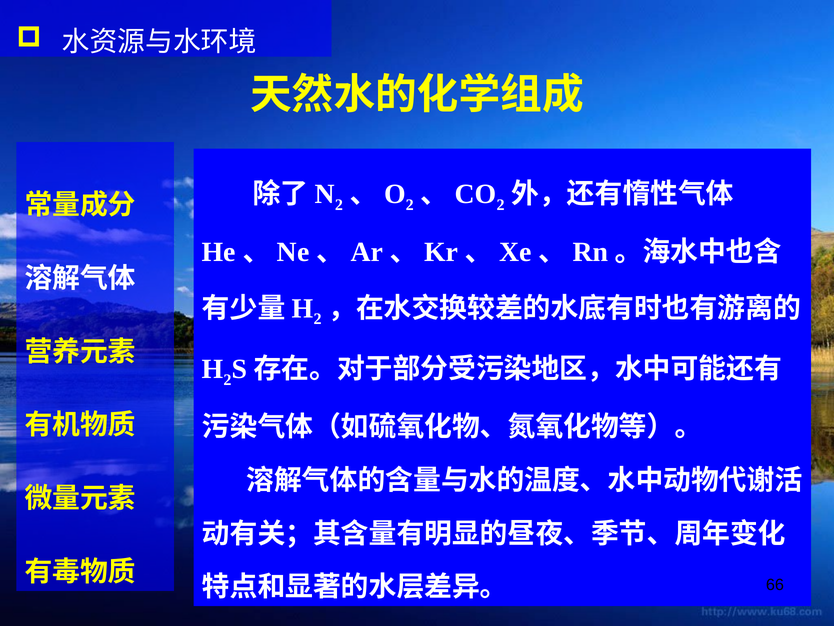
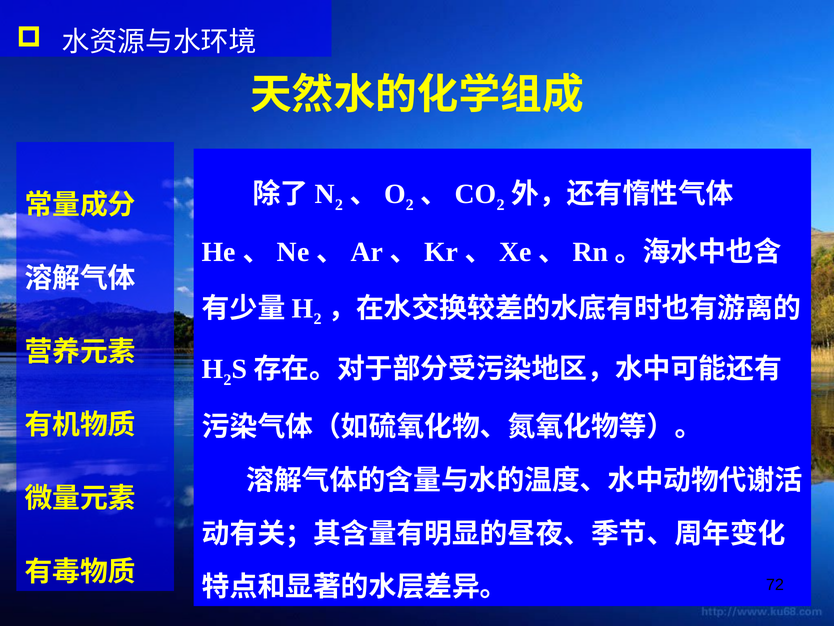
66: 66 -> 72 (775, 585)
